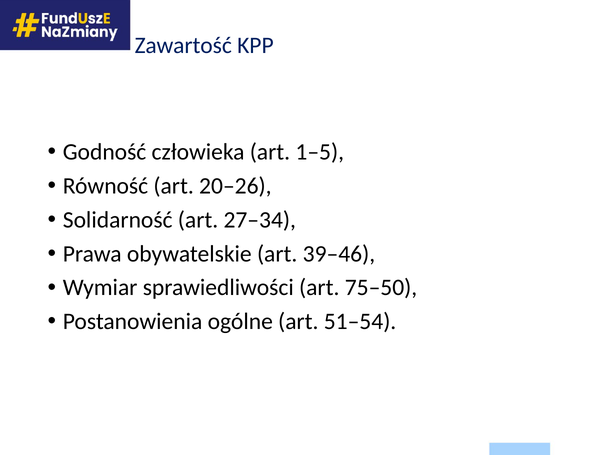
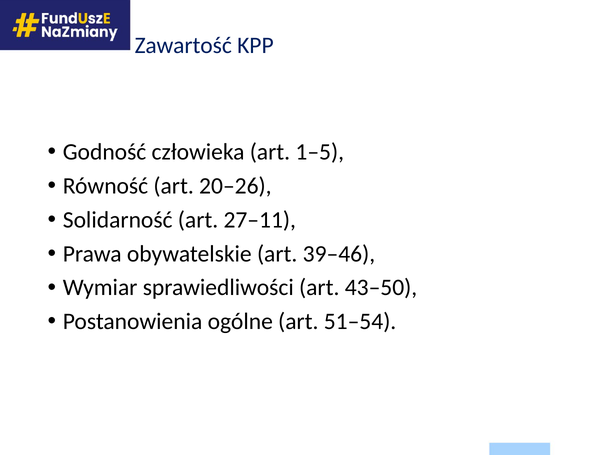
27–34: 27–34 -> 27–11 (260, 220)
75–50: 75–50 -> 43–50 (381, 287)
